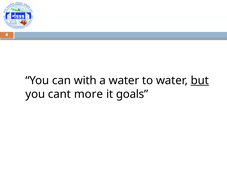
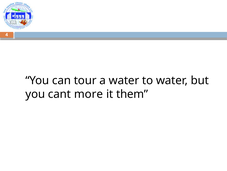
with: with -> tour (85, 80)
but underline: present -> none (200, 80)
goals: goals -> them (132, 94)
